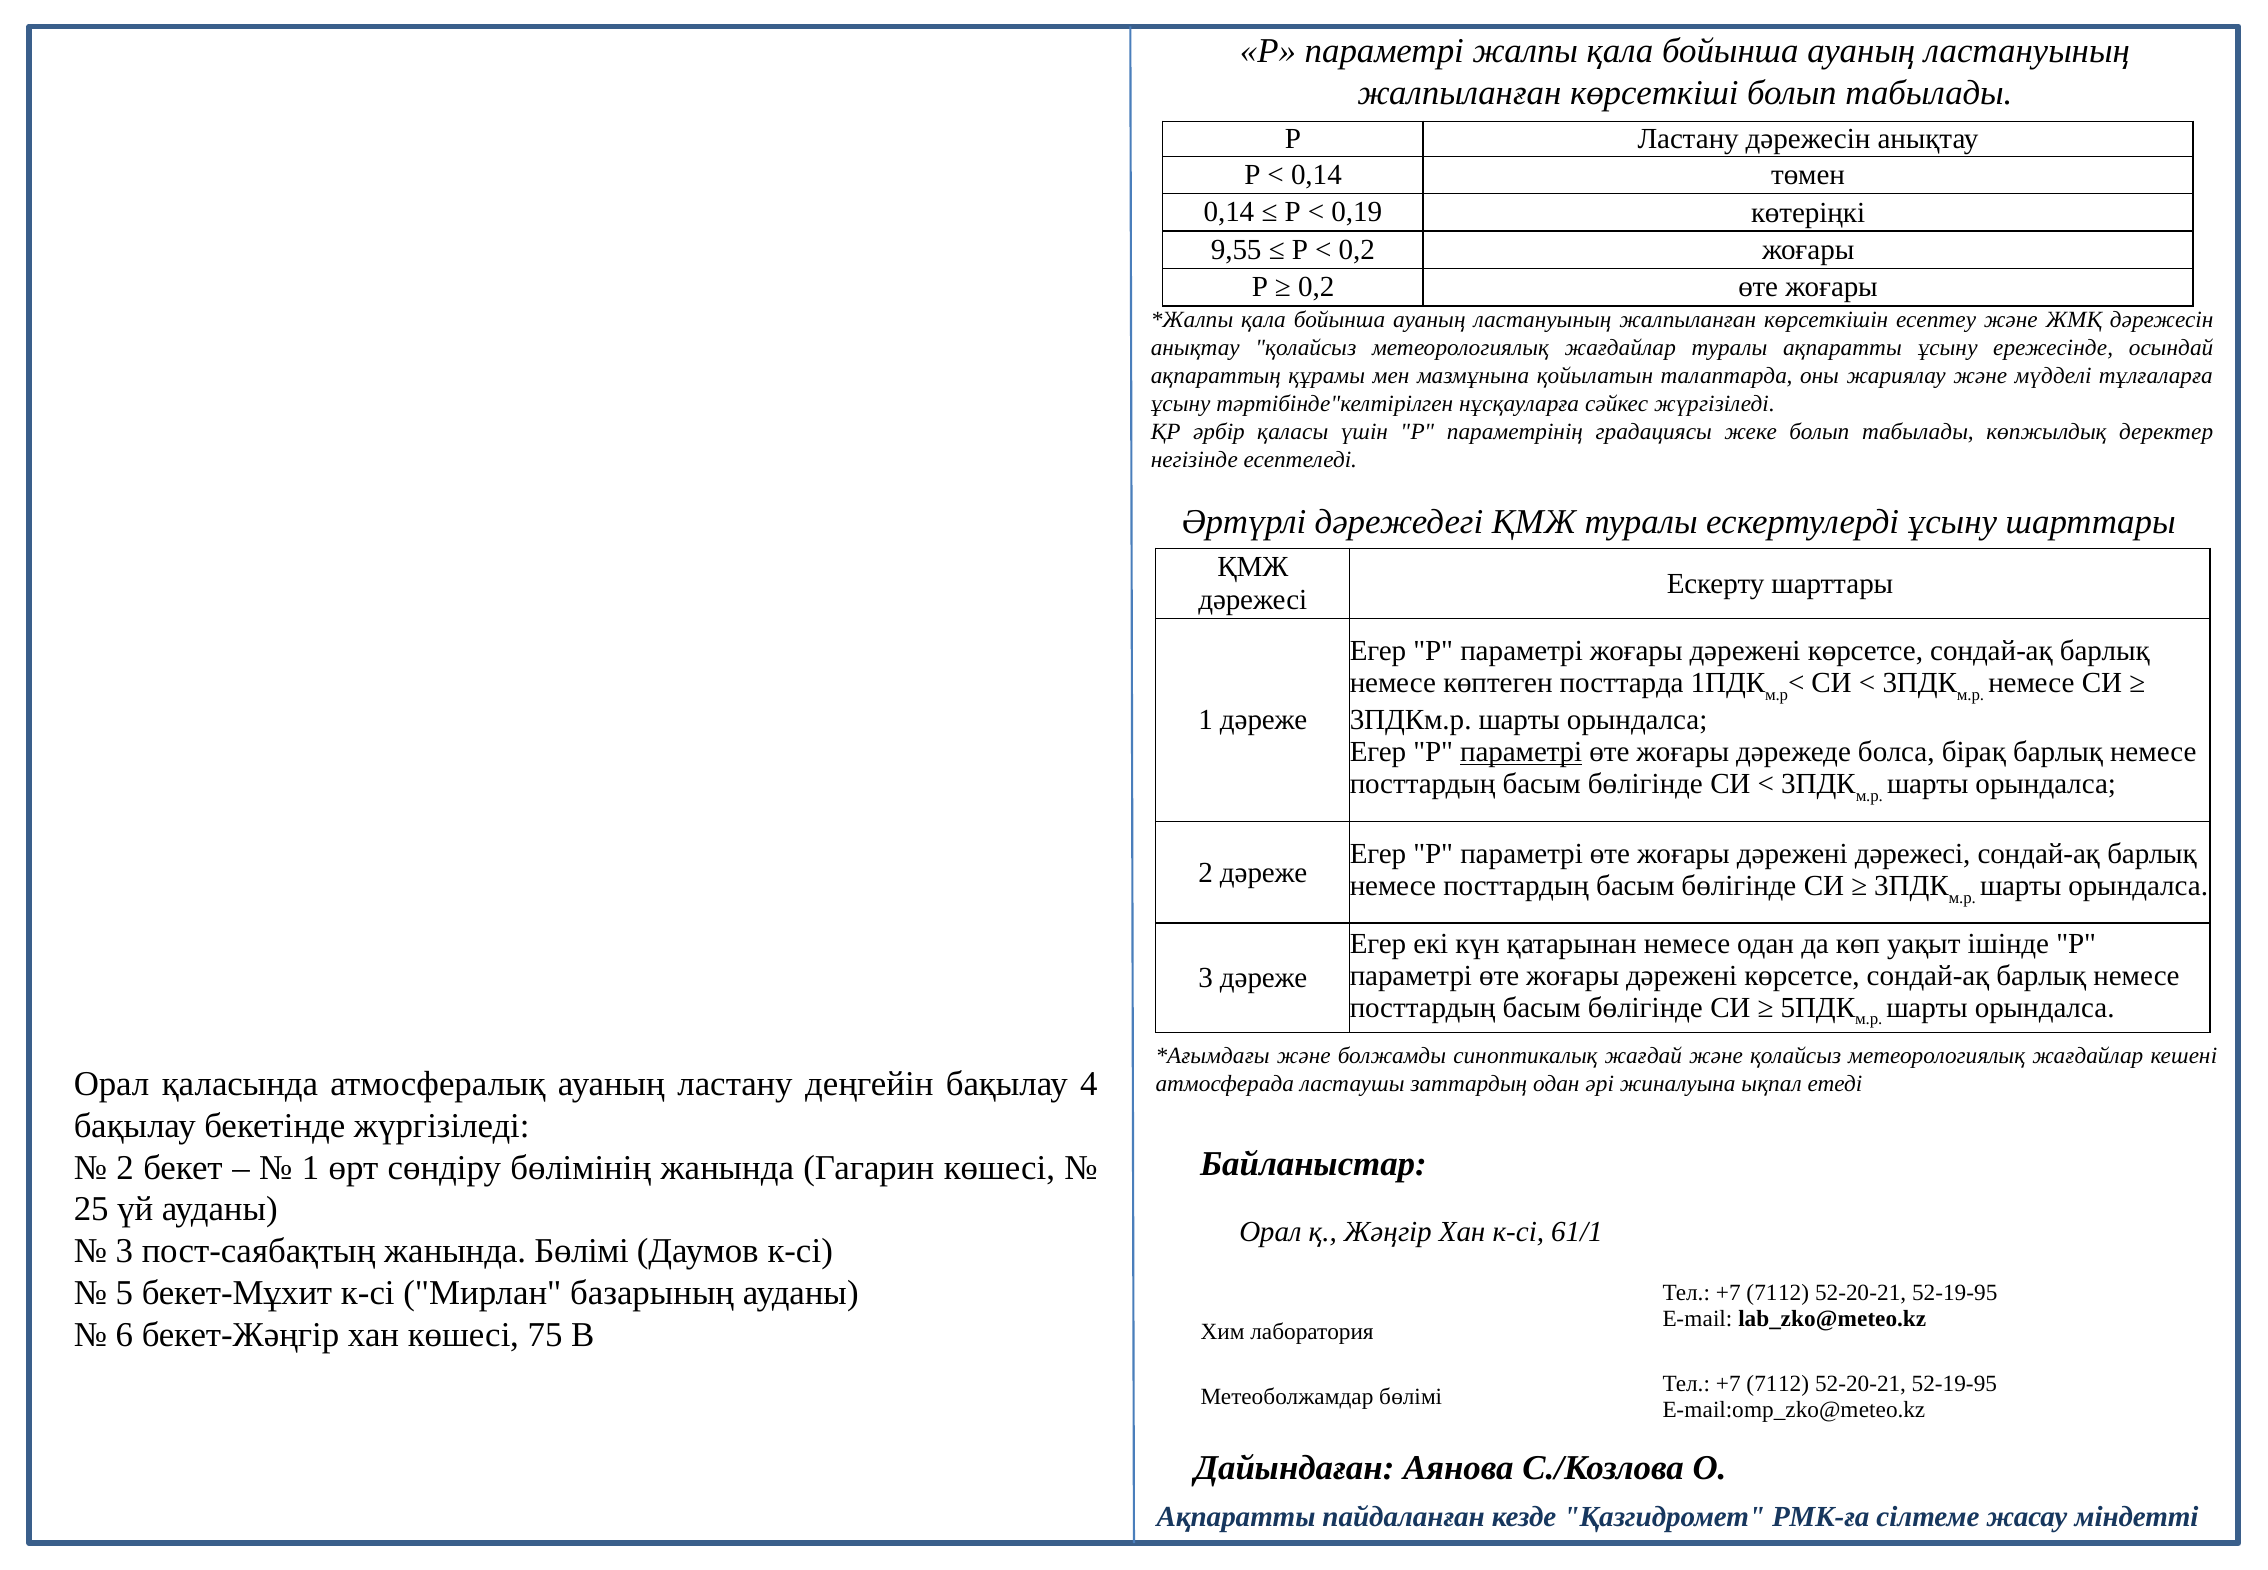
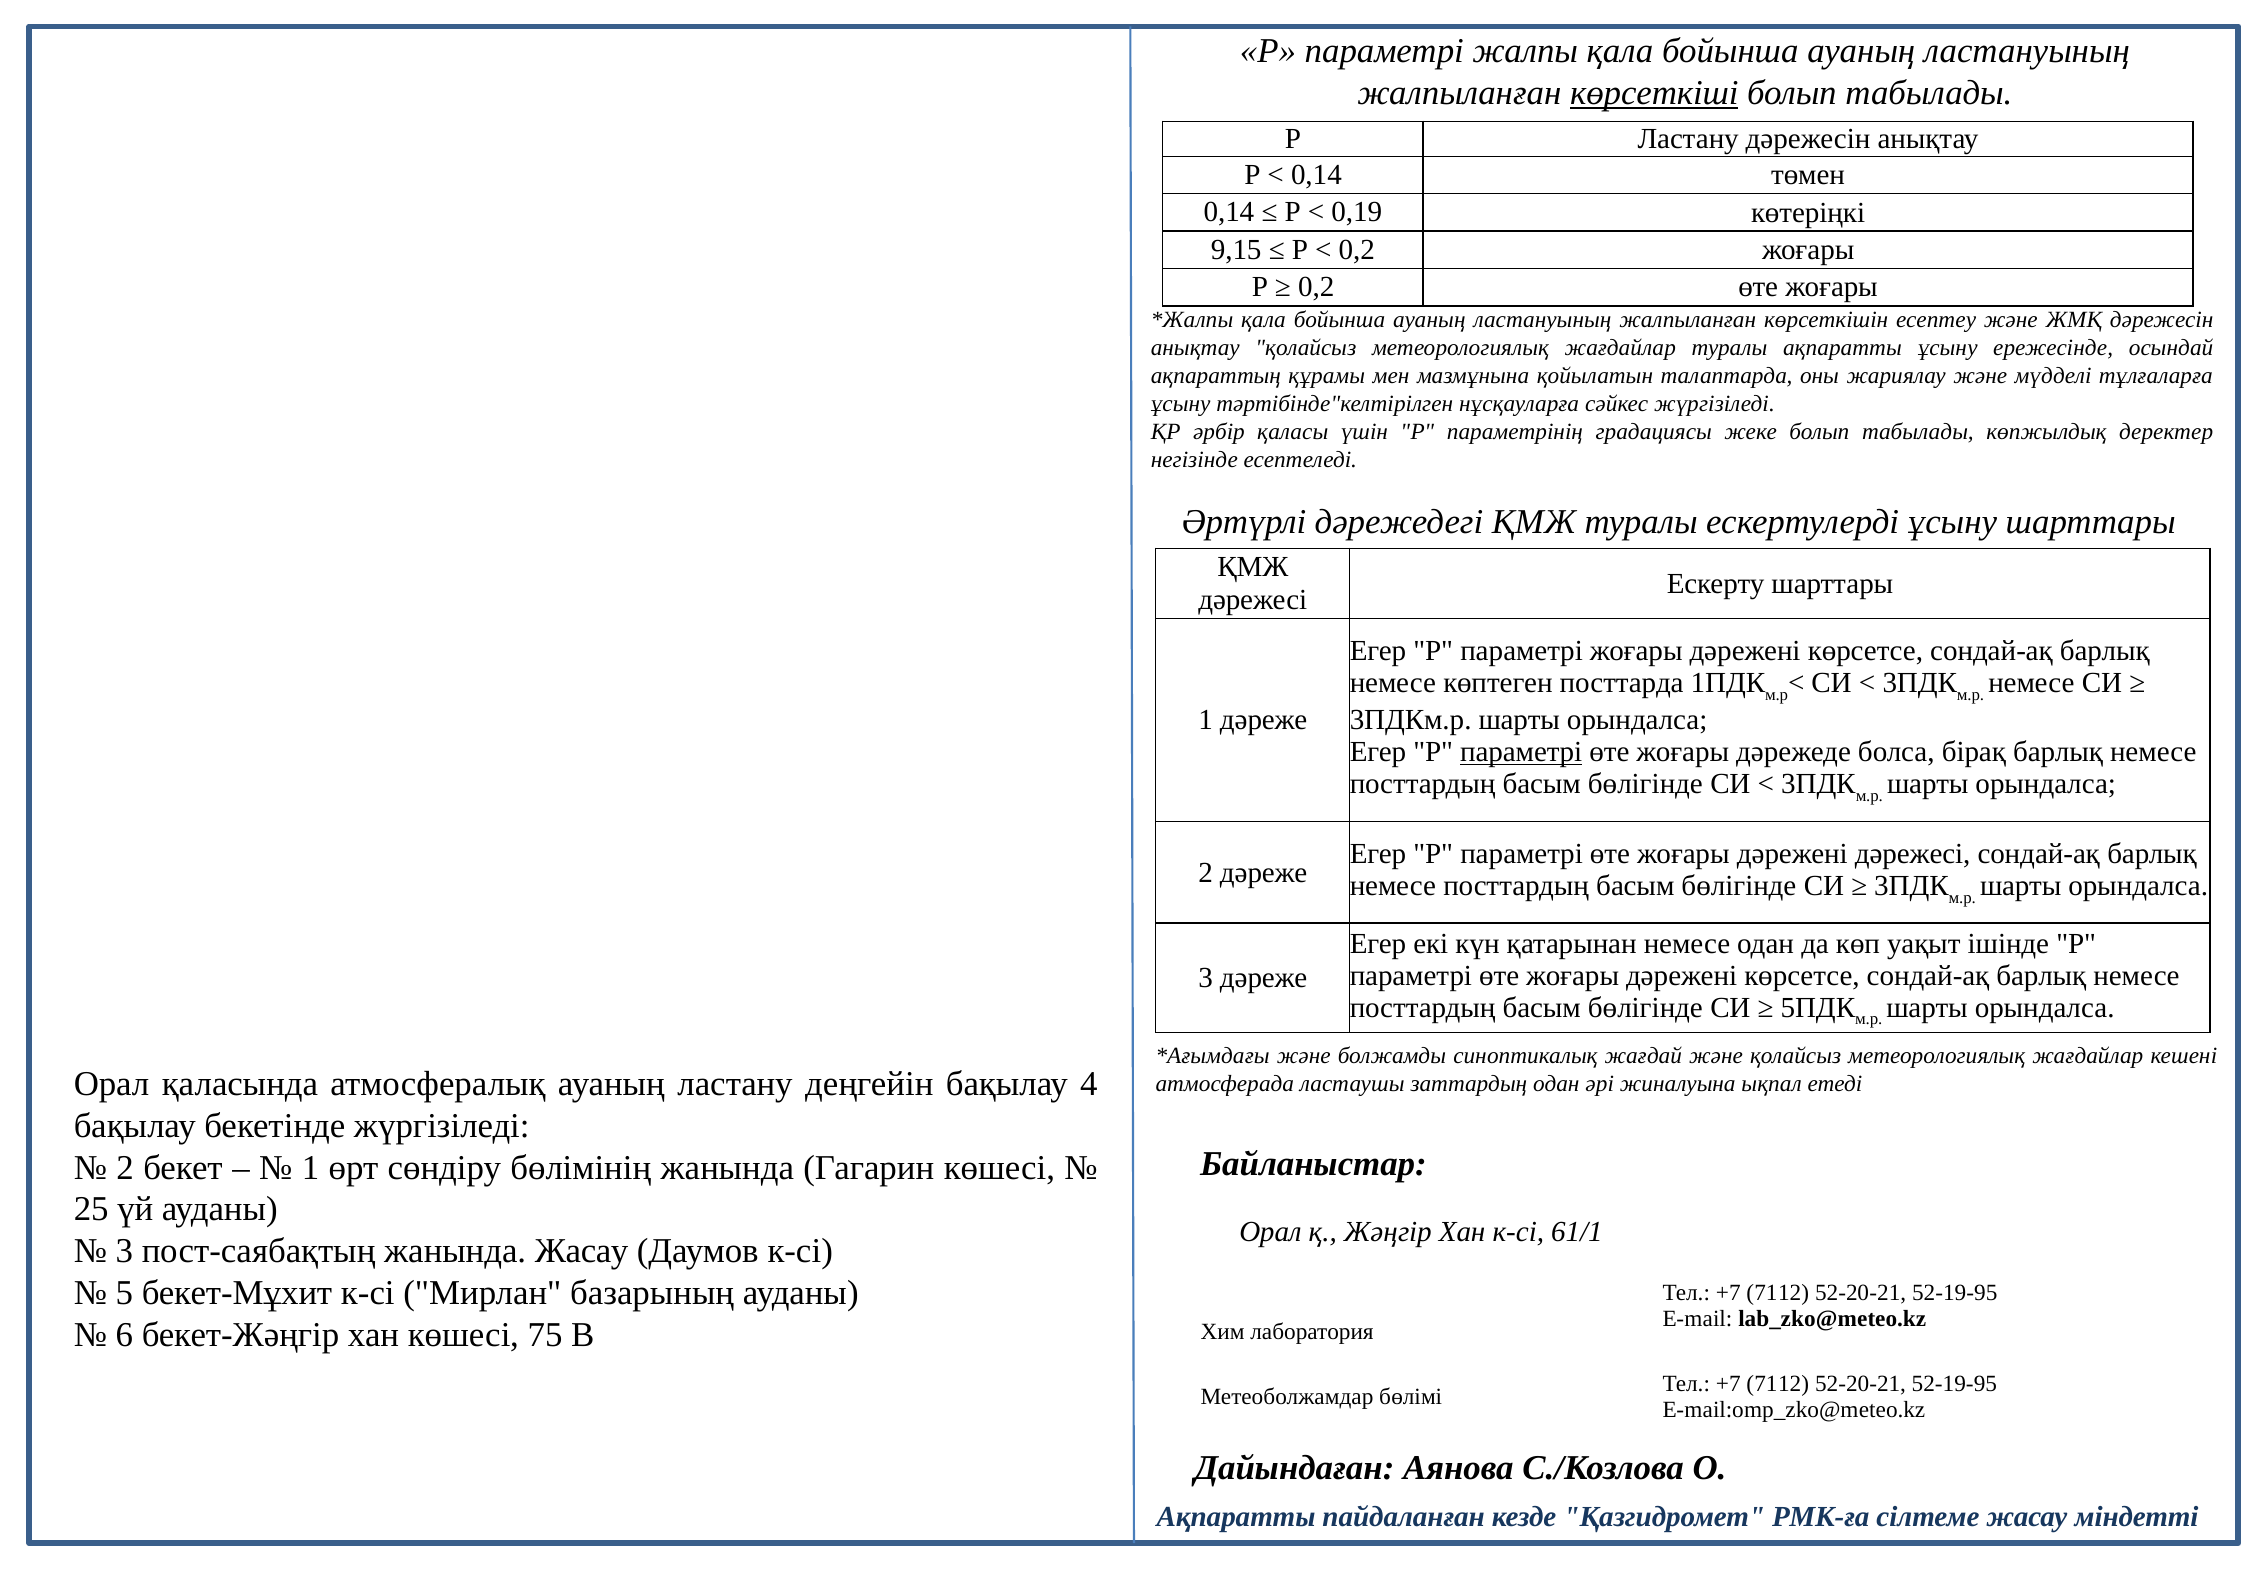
көрсеткіші underline: none -> present (1654, 93)
9,55: 9,55 -> 9,15 (1236, 250)
жанында Бөлімі: Бөлімі -> Жасау (582, 1251)
